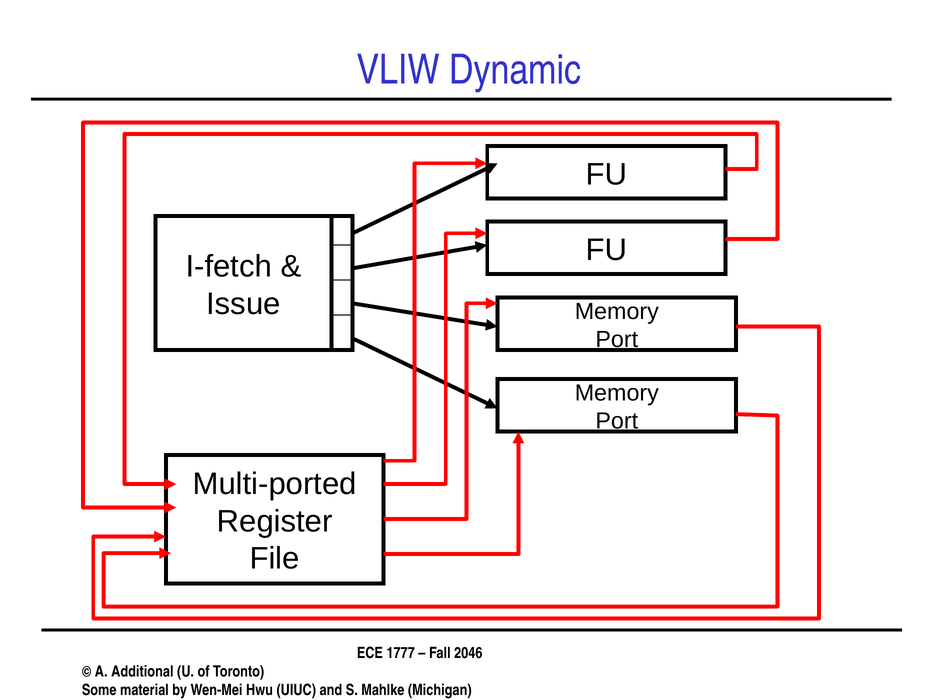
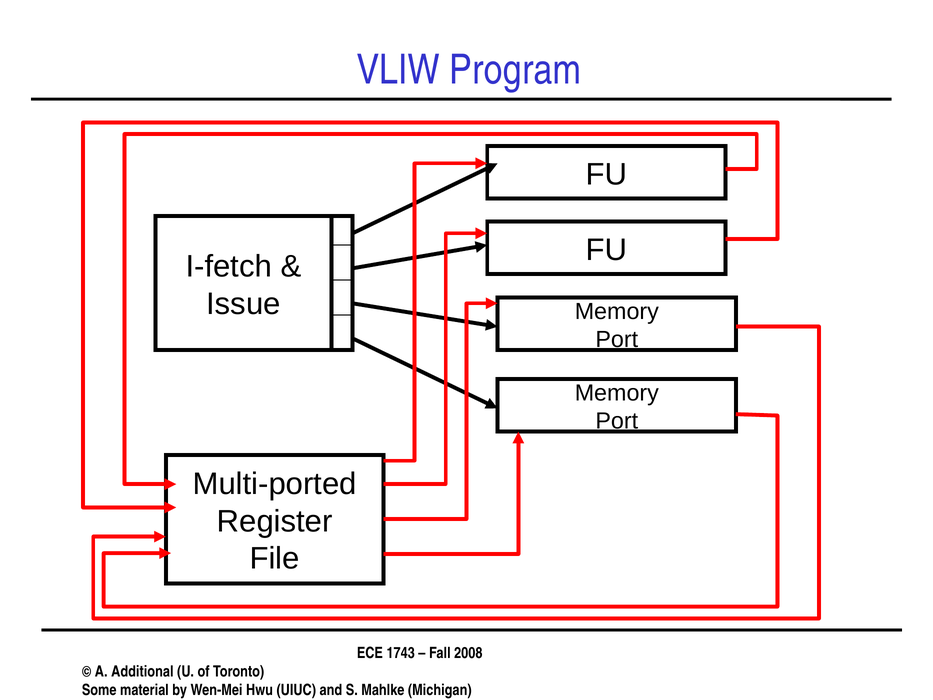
Dynamic: Dynamic -> Program (515, 70)
1777: 1777 -> 1743 (401, 653)
2046: 2046 -> 2008 (468, 653)
